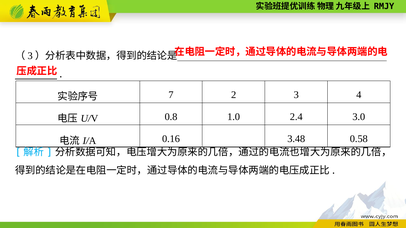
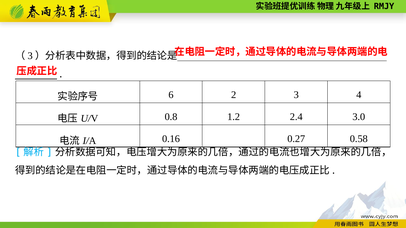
7: 7 -> 6 (171, 95)
1.0: 1.0 -> 1.2 (234, 117)
3.48: 3.48 -> 0.27 (296, 139)
